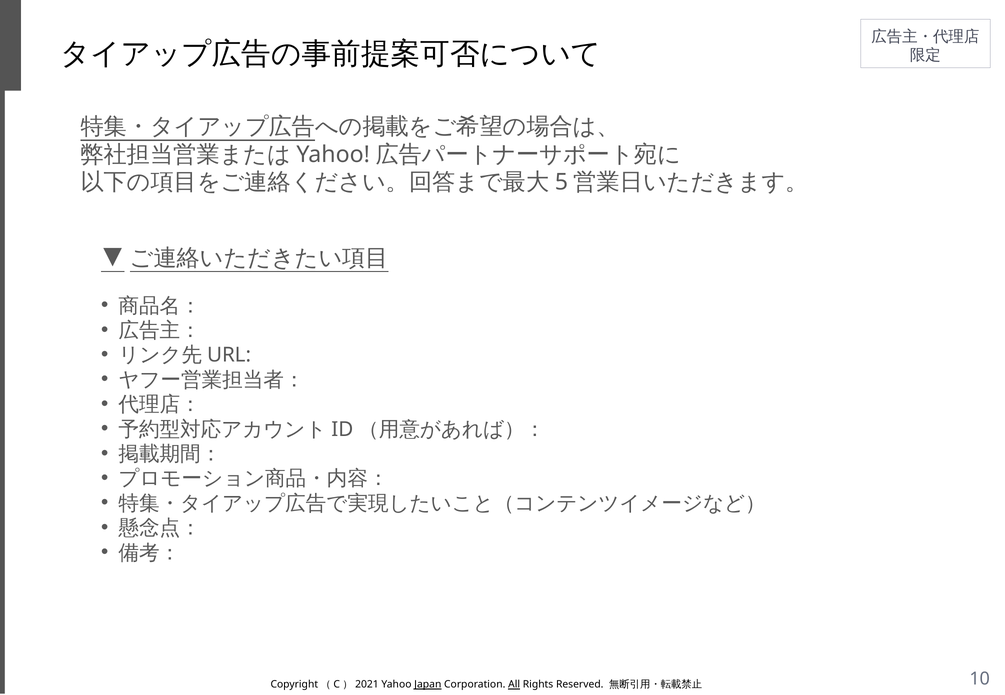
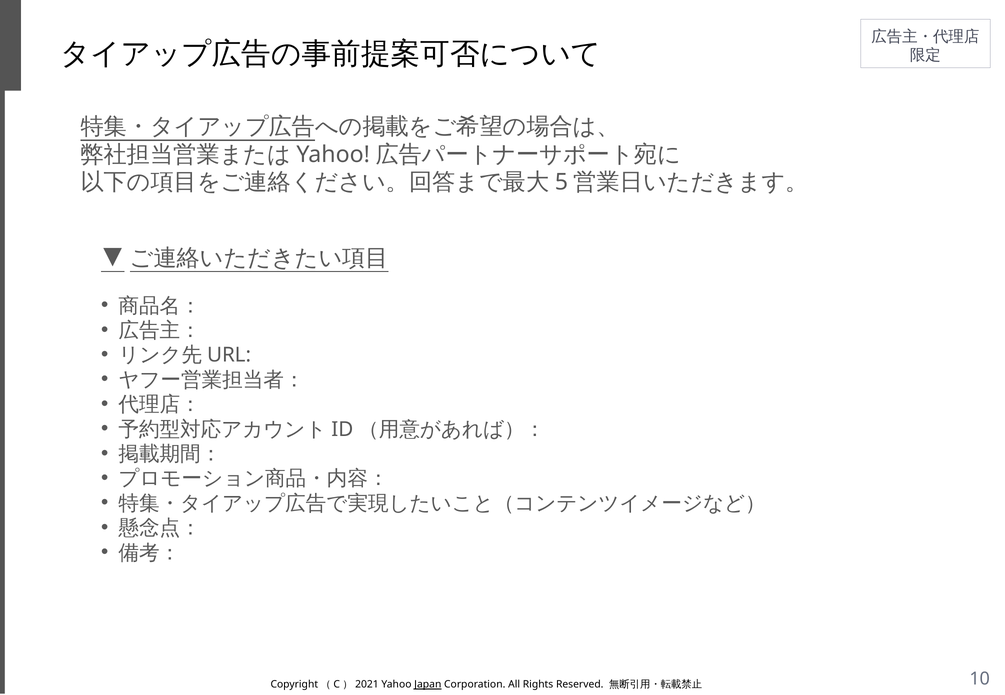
All underline: present -> none (514, 685)
